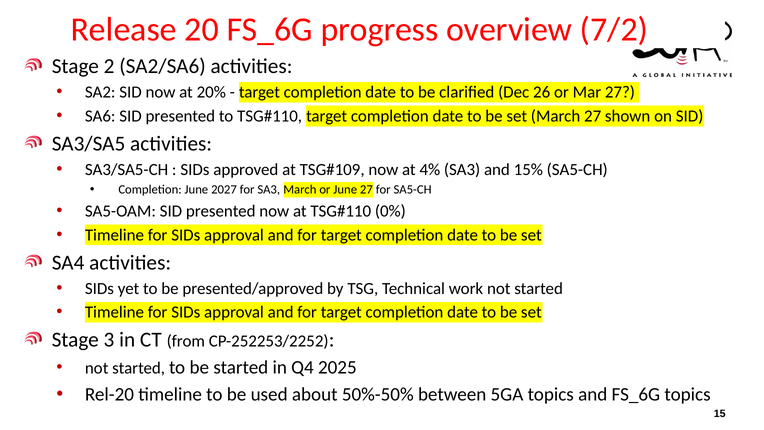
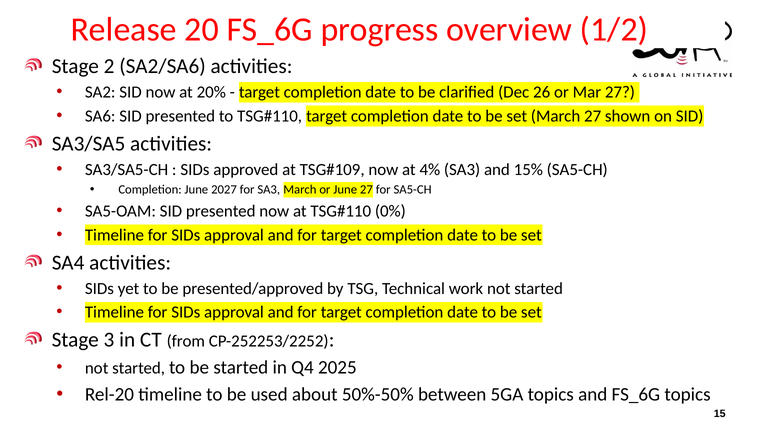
7/2: 7/2 -> 1/2 (614, 30)
